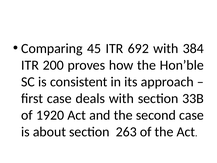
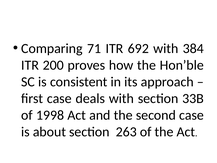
45: 45 -> 71 (94, 48)
1920: 1920 -> 1998 (50, 115)
